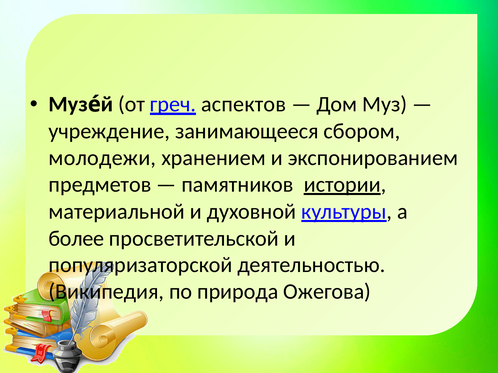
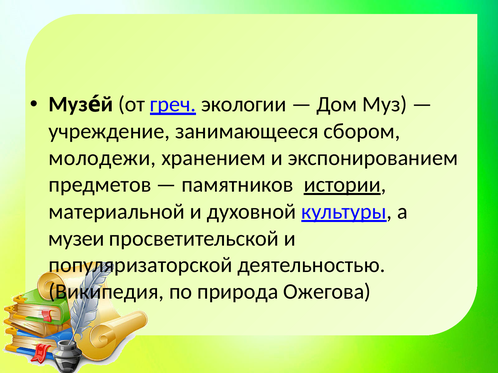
аспектов: аспектов -> экологии (244, 104)
более: более -> музеи (76, 239)
